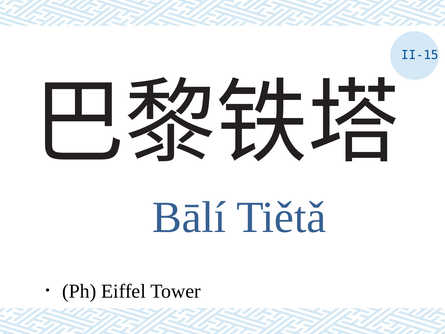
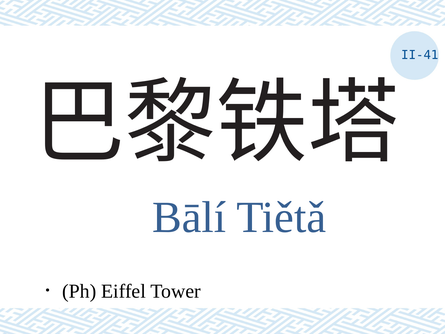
II-15: II-15 -> II-41 (420, 55)
